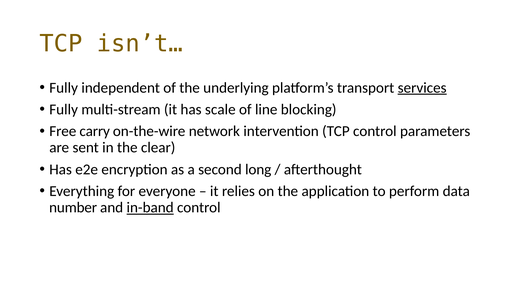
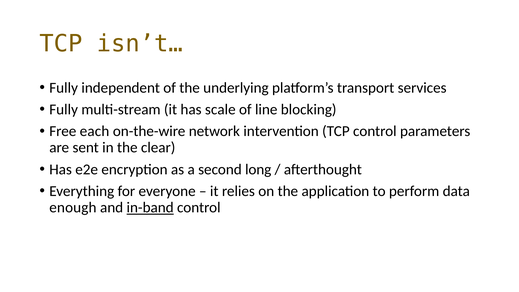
services underline: present -> none (422, 88)
carry: carry -> each (95, 131)
number: number -> enough (73, 207)
